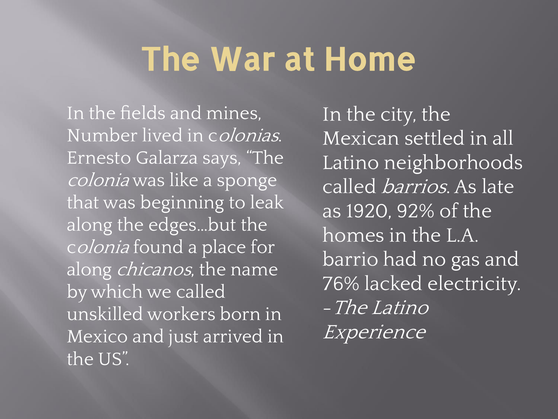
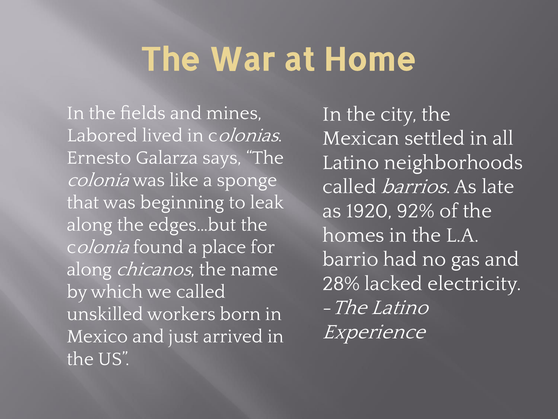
Number: Number -> Labored (102, 135)
76%: 76% -> 28% (341, 283)
